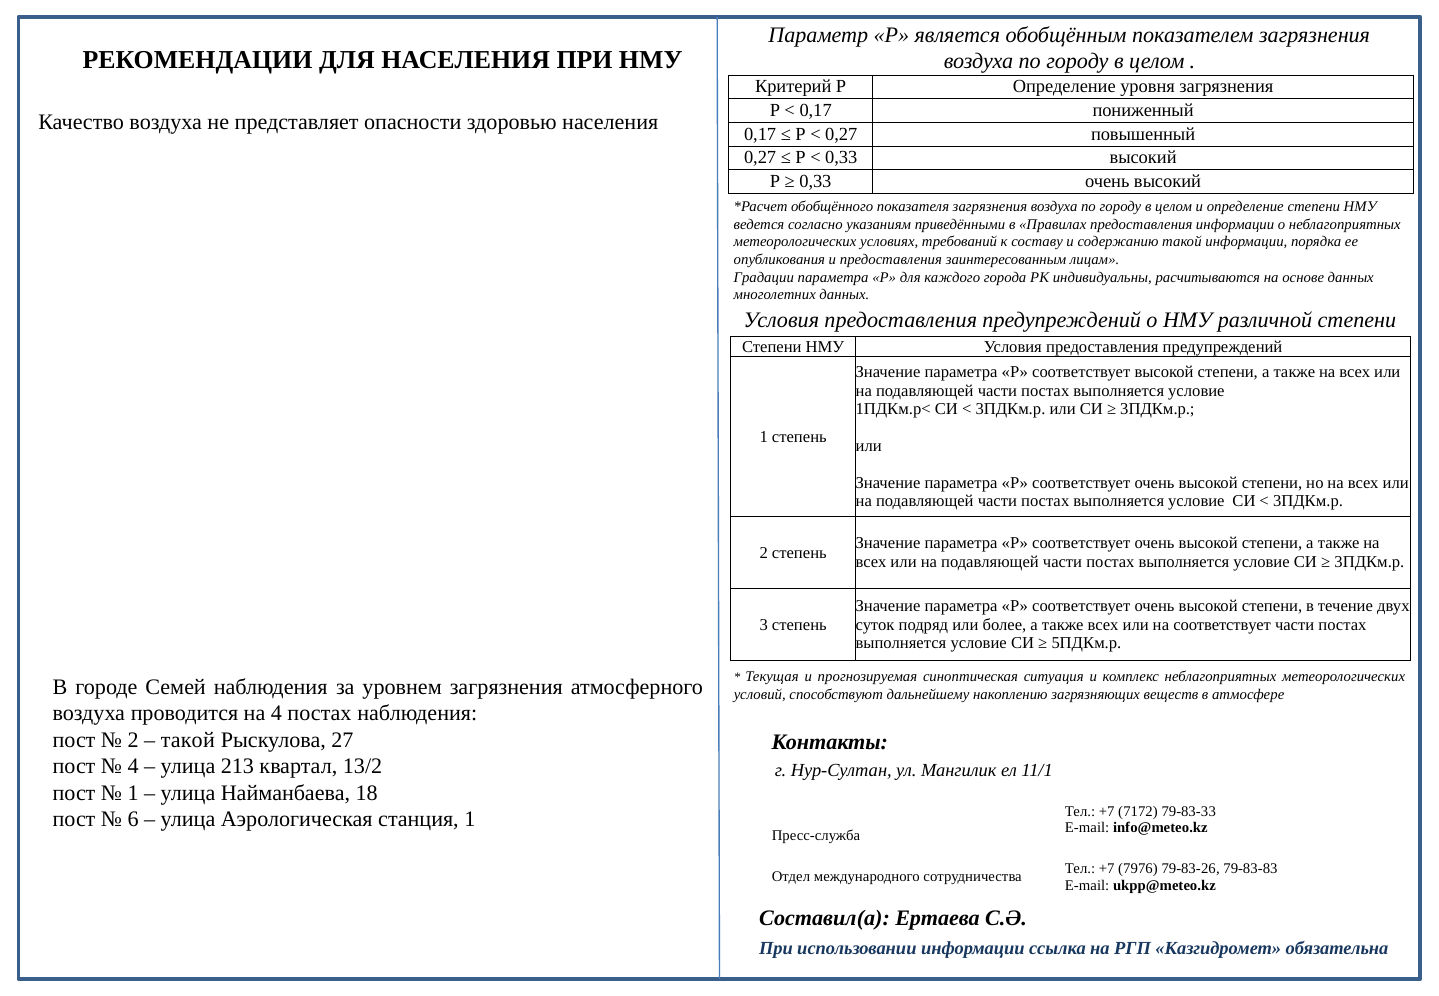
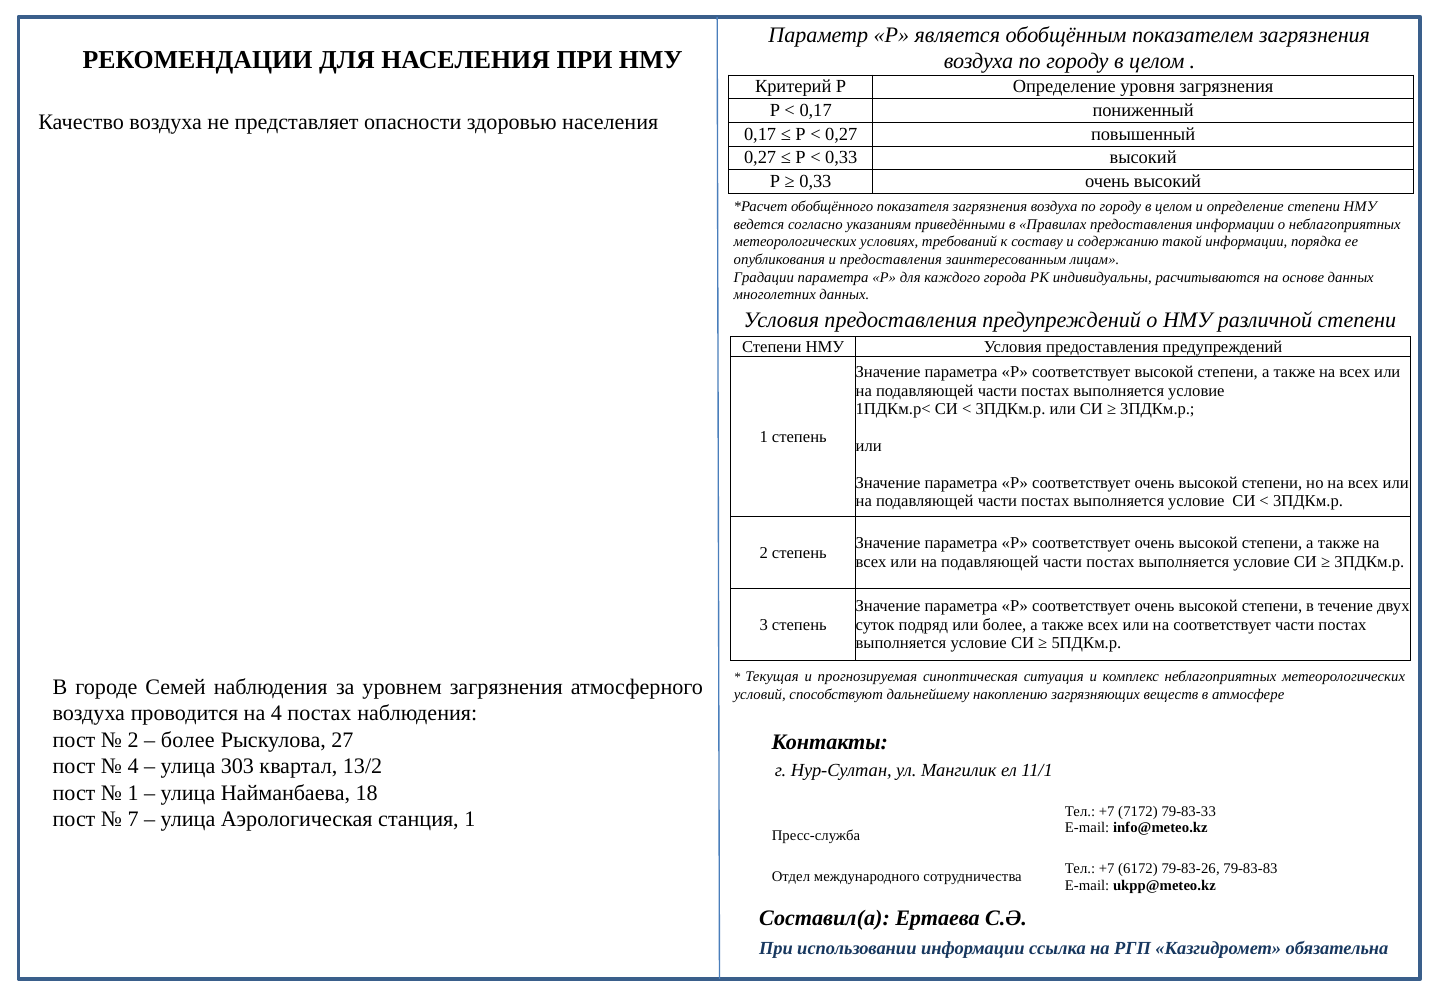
такой: такой -> более (188, 740)
213: 213 -> 303 (237, 767)
6: 6 -> 7 (133, 820)
7976: 7976 -> 6172 (1138, 869)
